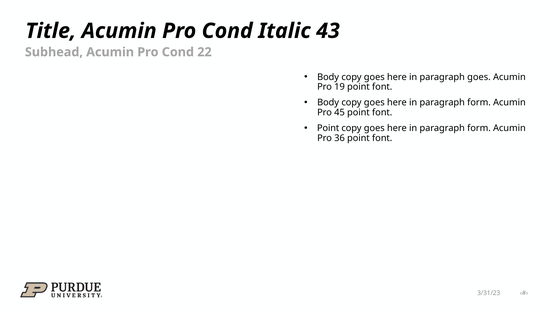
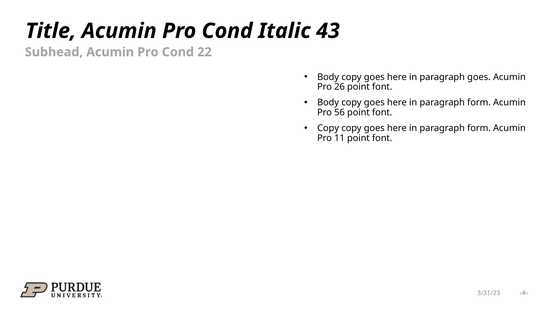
19: 19 -> 26 (340, 87)
45: 45 -> 56 (340, 113)
Point: Point -> Copy (328, 128)
36: 36 -> 11 (340, 138)
